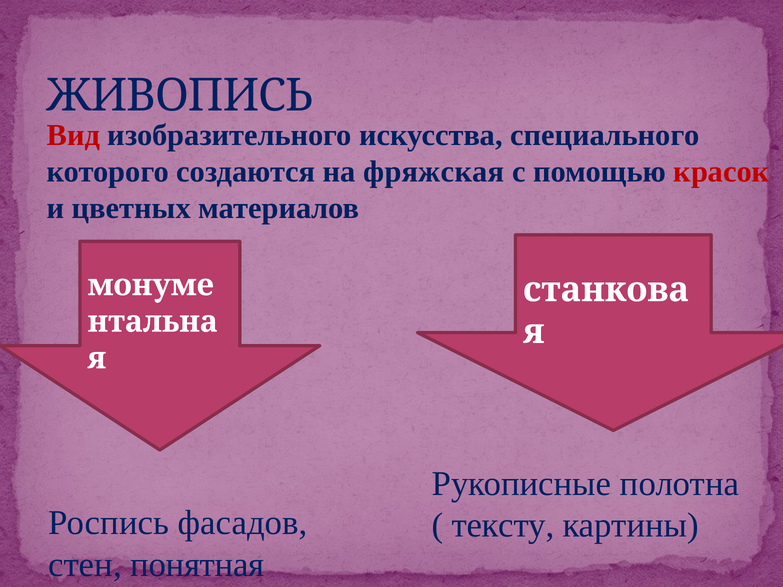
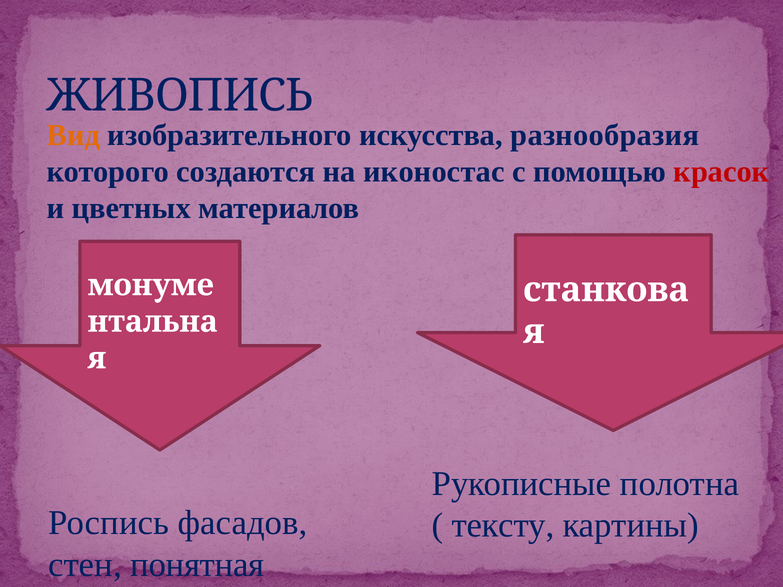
Вид colour: red -> orange (73, 135)
специального: специального -> разнообразия (605, 135)
фряжская: фряжская -> иконостас (434, 172)
